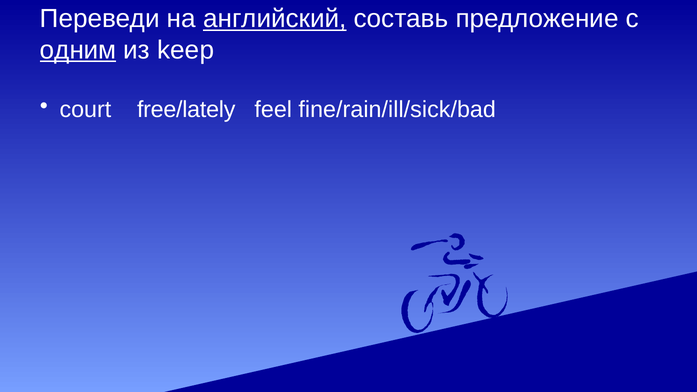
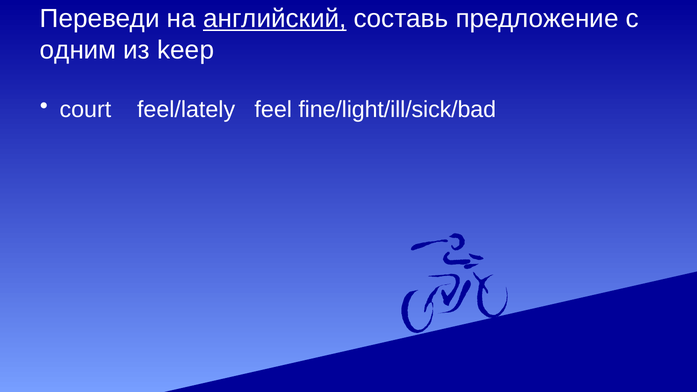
одним underline: present -> none (78, 50)
free/lately: free/lately -> feel/lately (186, 110)
fine/rain/ill/sick/bad: fine/rain/ill/sick/bad -> fine/light/ill/sick/bad (397, 110)
